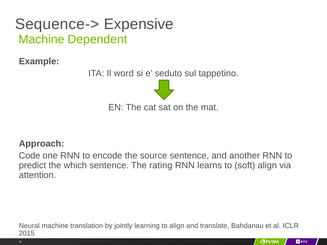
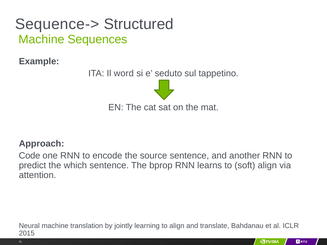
Expensive: Expensive -> Structured (139, 24)
Dependent: Dependent -> Sequences (97, 39)
rating: rating -> bprop (161, 166)
